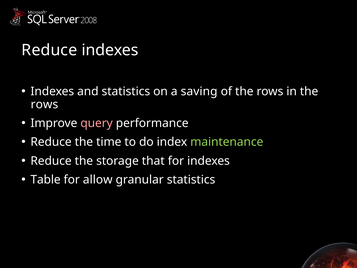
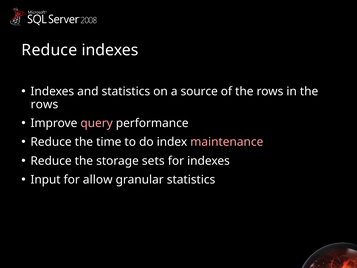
saving: saving -> source (199, 91)
maintenance colour: light green -> pink (227, 142)
that: that -> sets (153, 161)
Table: Table -> Input (46, 179)
